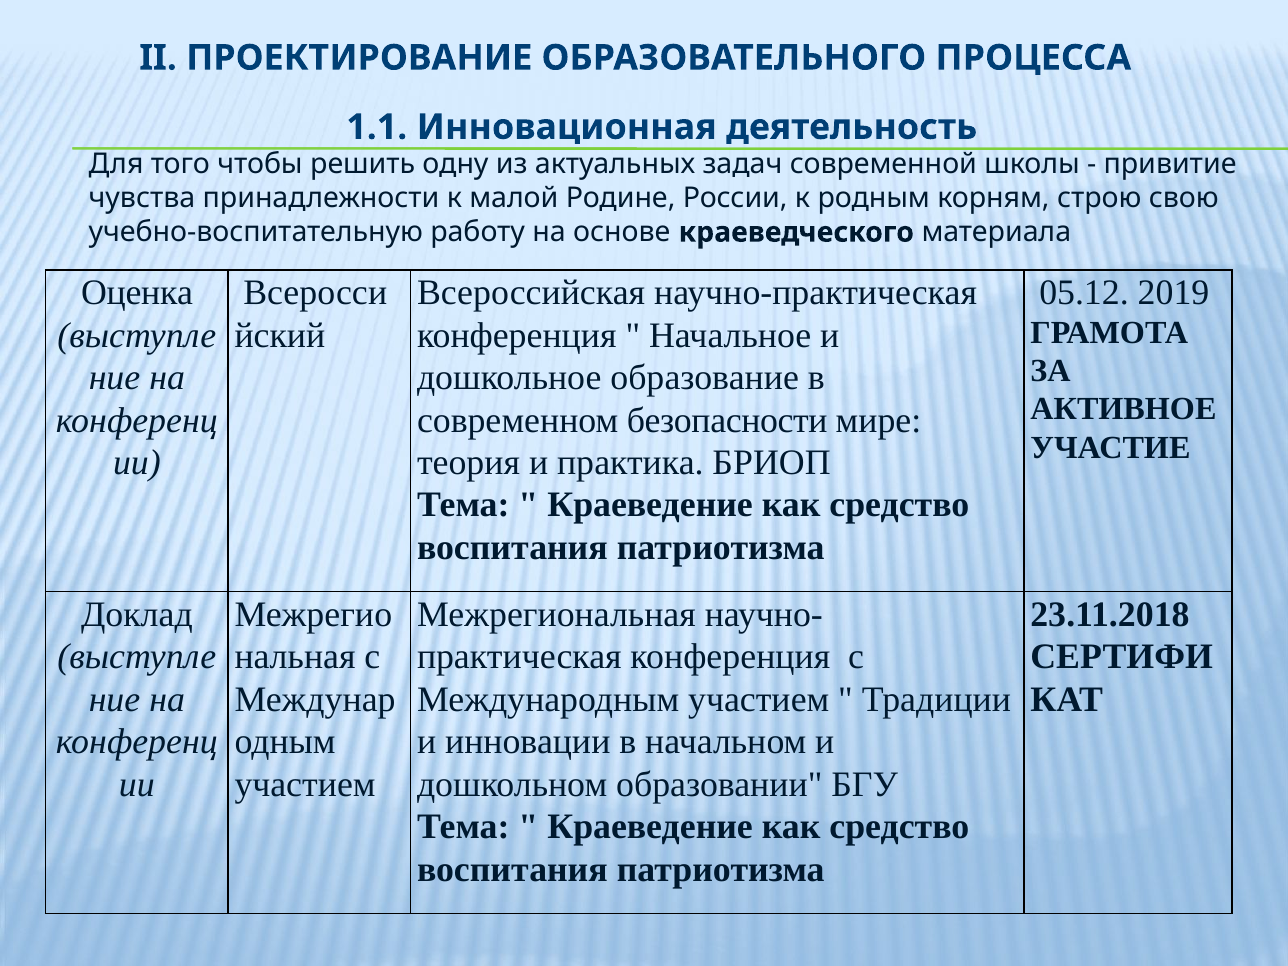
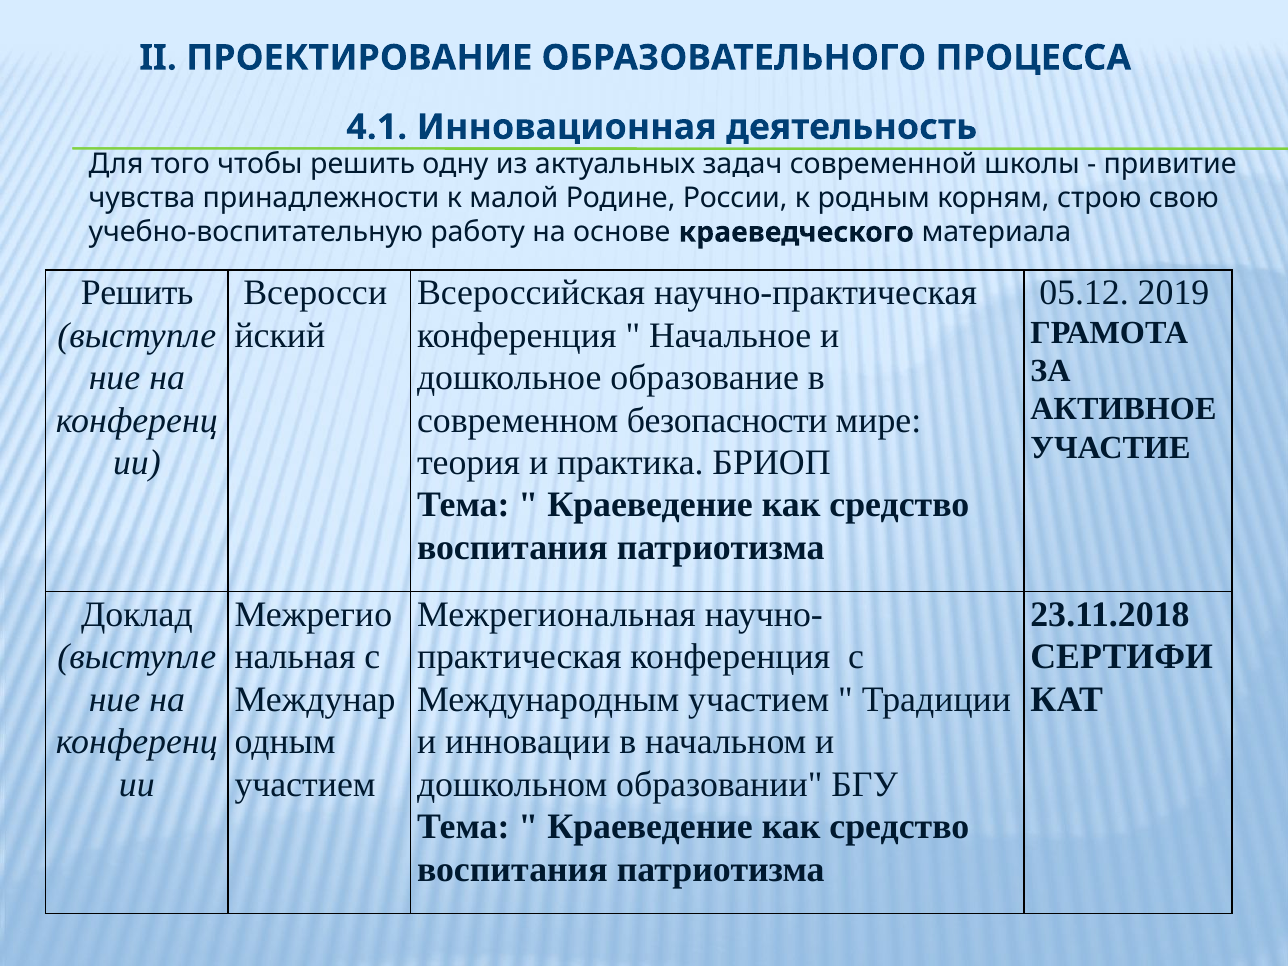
1.1: 1.1 -> 4.1 (377, 127)
Оценка: Оценка -> Решить (137, 293)
